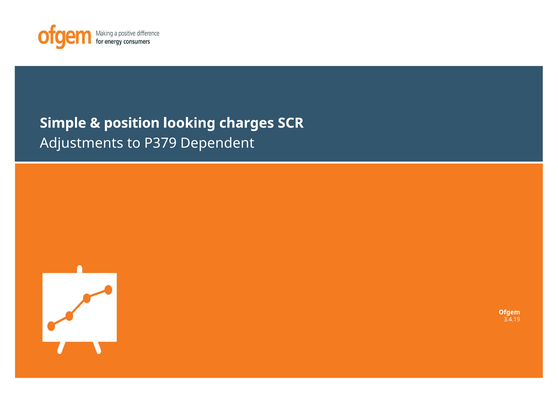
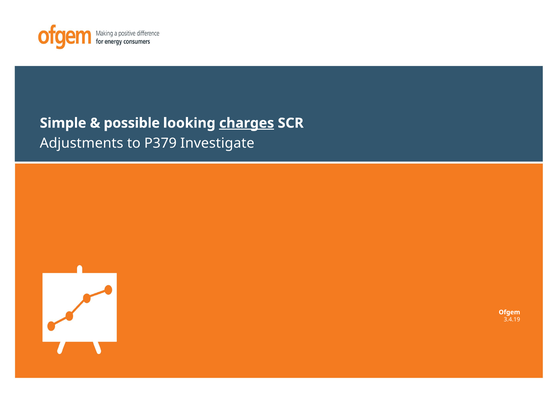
position: position -> possible (132, 123)
charges underline: none -> present (247, 123)
Dependent: Dependent -> Investigate (217, 144)
